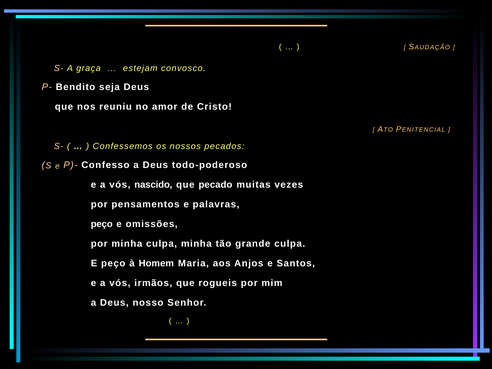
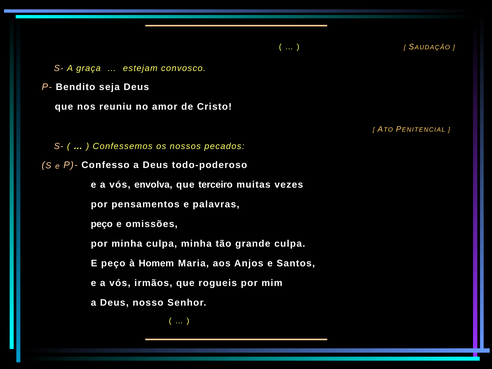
nascido: nascido -> envolva (153, 185)
pecado: pecado -> terceiro (216, 185)
